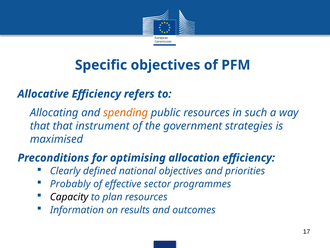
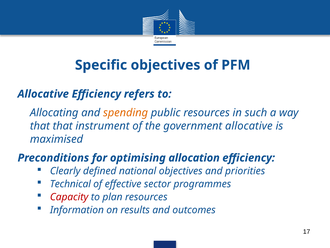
government strategies: strategies -> allocative (249, 126)
Probably: Probably -> Technical (70, 184)
Capacity colour: black -> red (69, 197)
